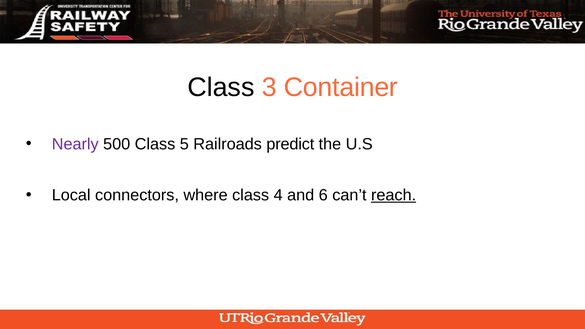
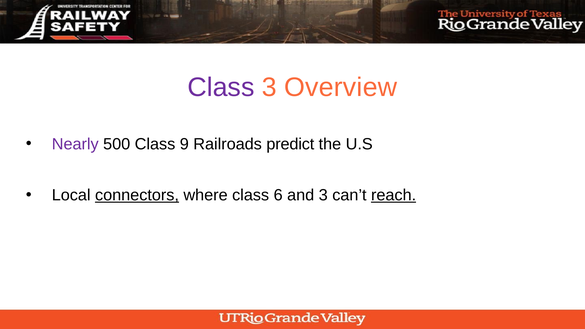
Class colour: black -> purple (221, 87)
Container: Container -> Overview (341, 87)
5: 5 -> 9 (184, 144)
connectors underline: none -> present (137, 195)
4: 4 -> 6 (278, 195)
and 6: 6 -> 3 (323, 195)
